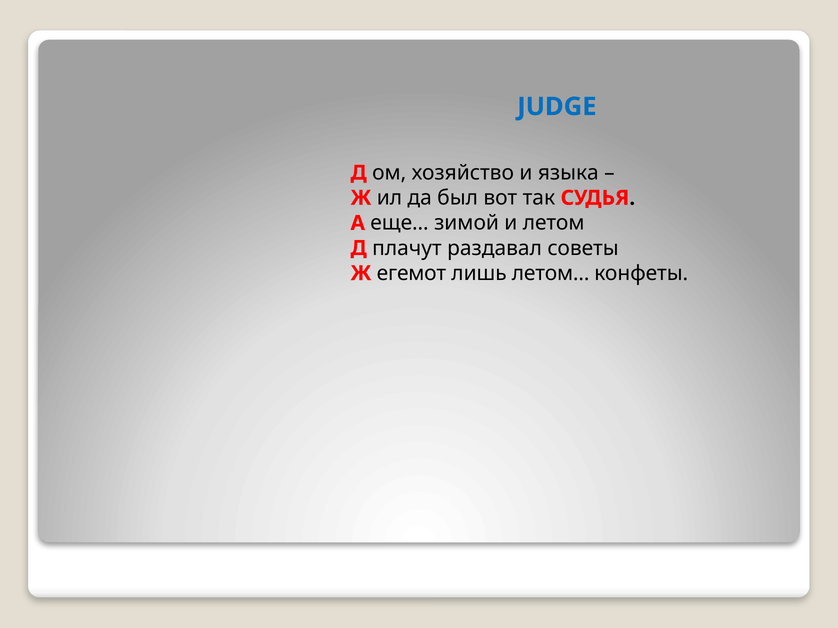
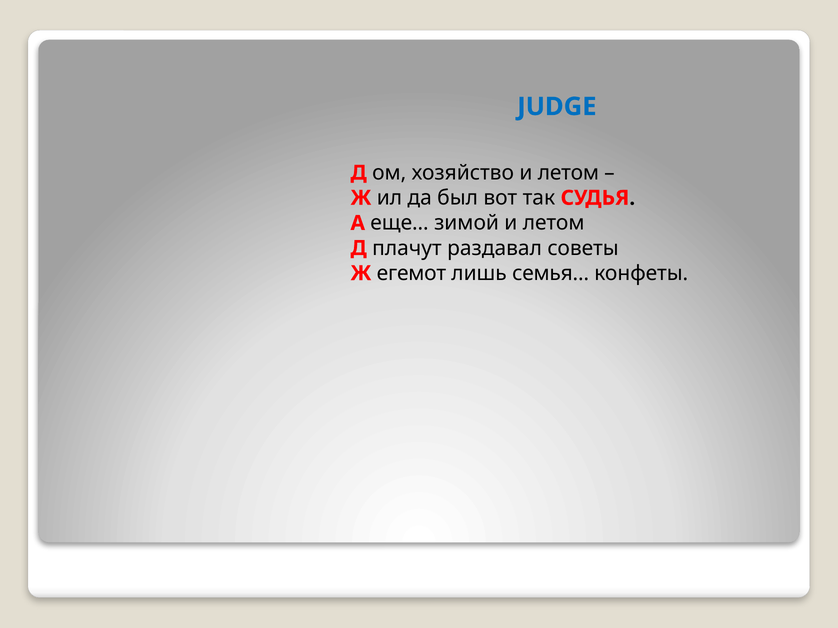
хозяйство и языка: языка -> летом (568, 173)
летом…: летом… -> семья… (551, 273)
